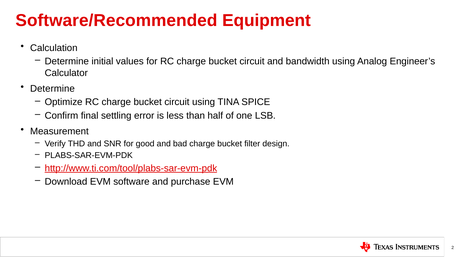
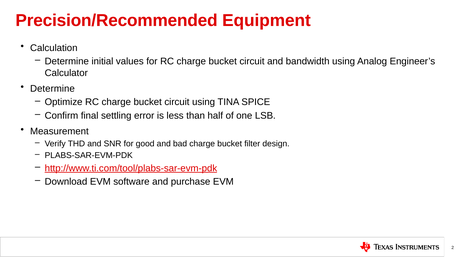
Software/Recommended: Software/Recommended -> Precision/Recommended (117, 20)
